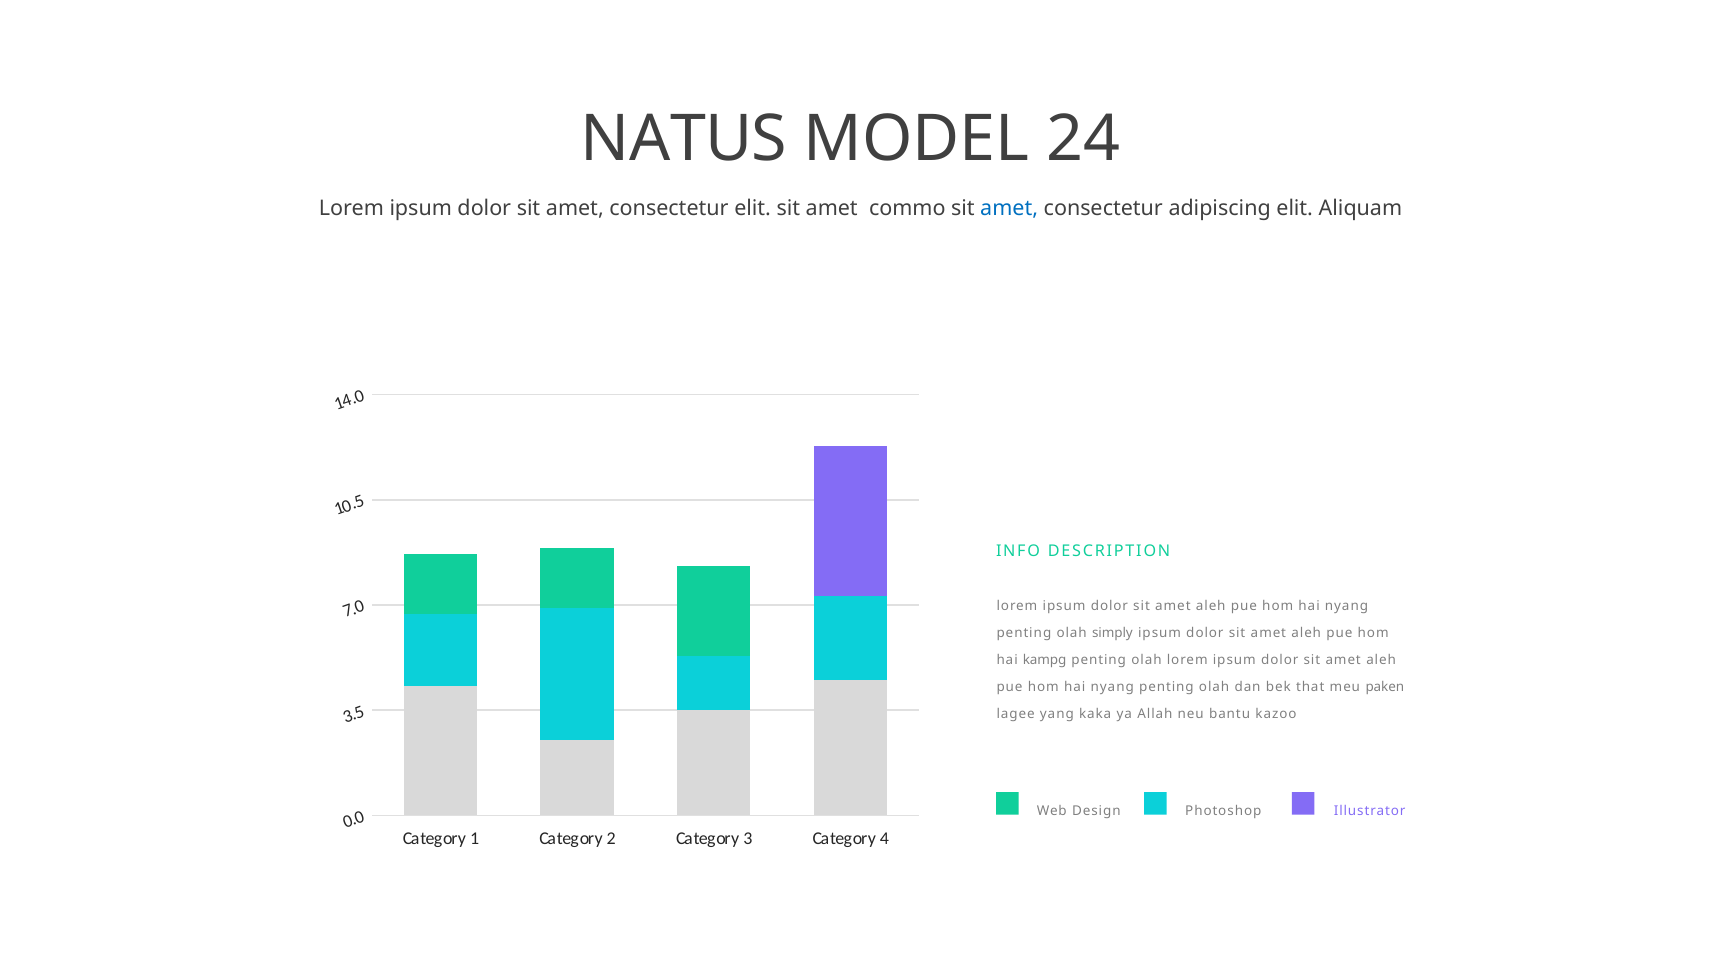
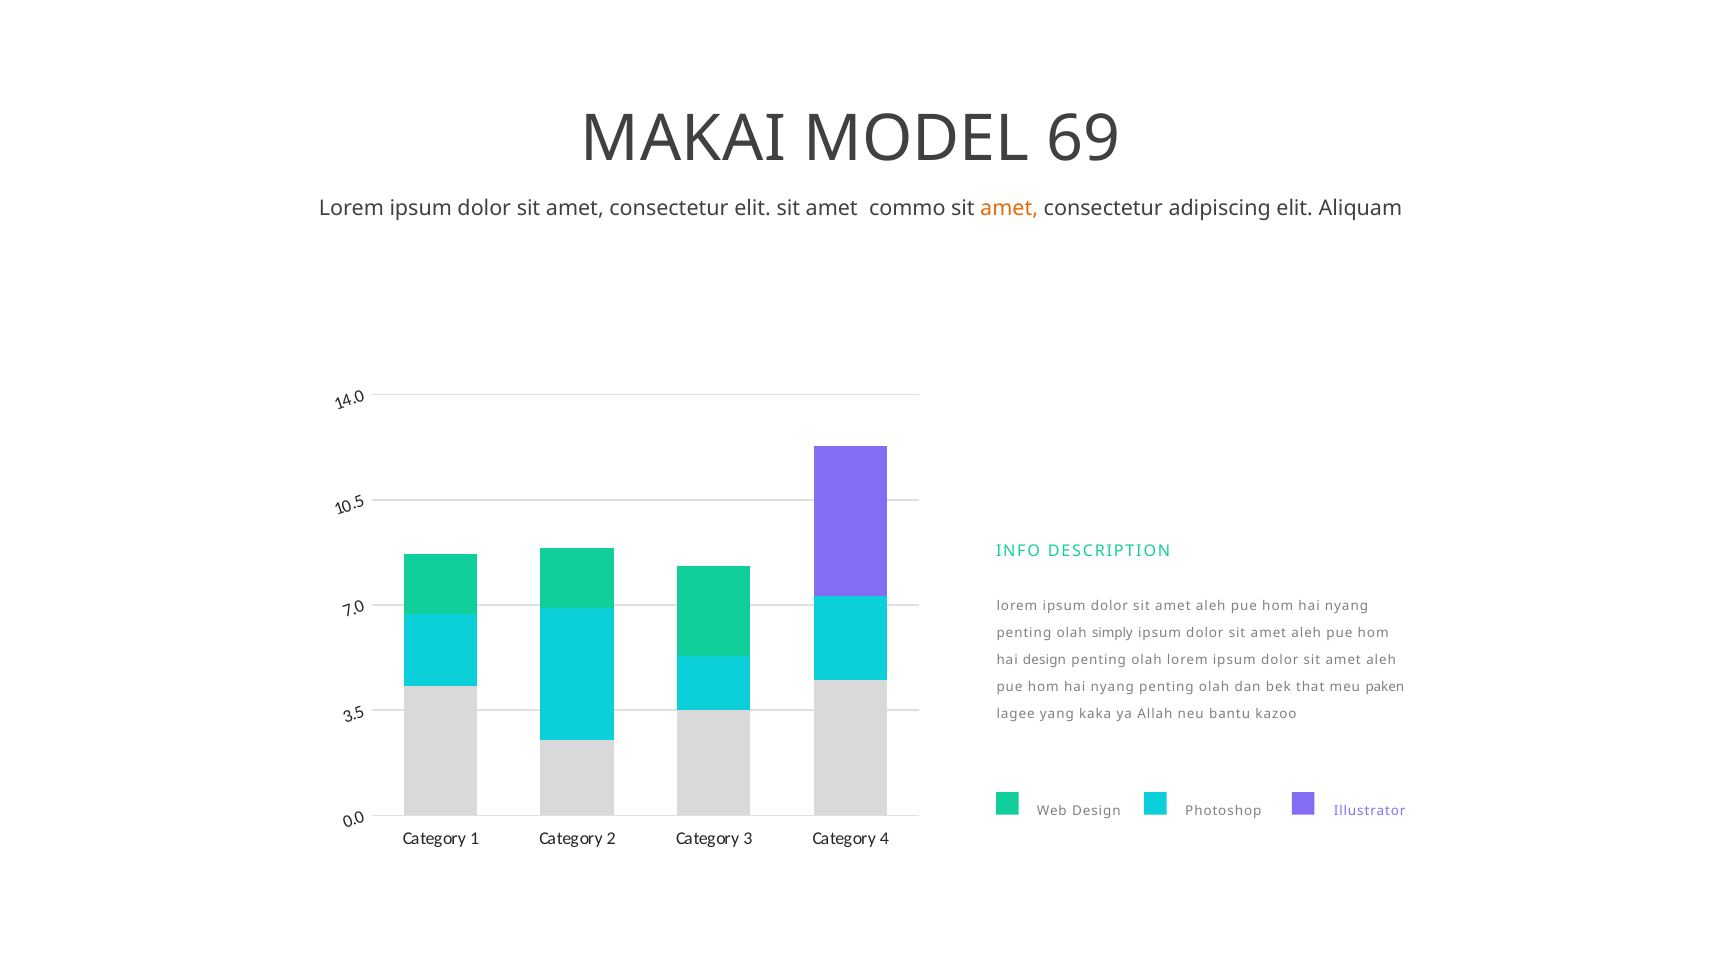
NATUS: NATUS -> MAKAI (684, 139)
24: 24 -> 69 (1083, 139)
amet colour: blue -> orange (1009, 209)
hai kampg: kampg -> design (1044, 660)
